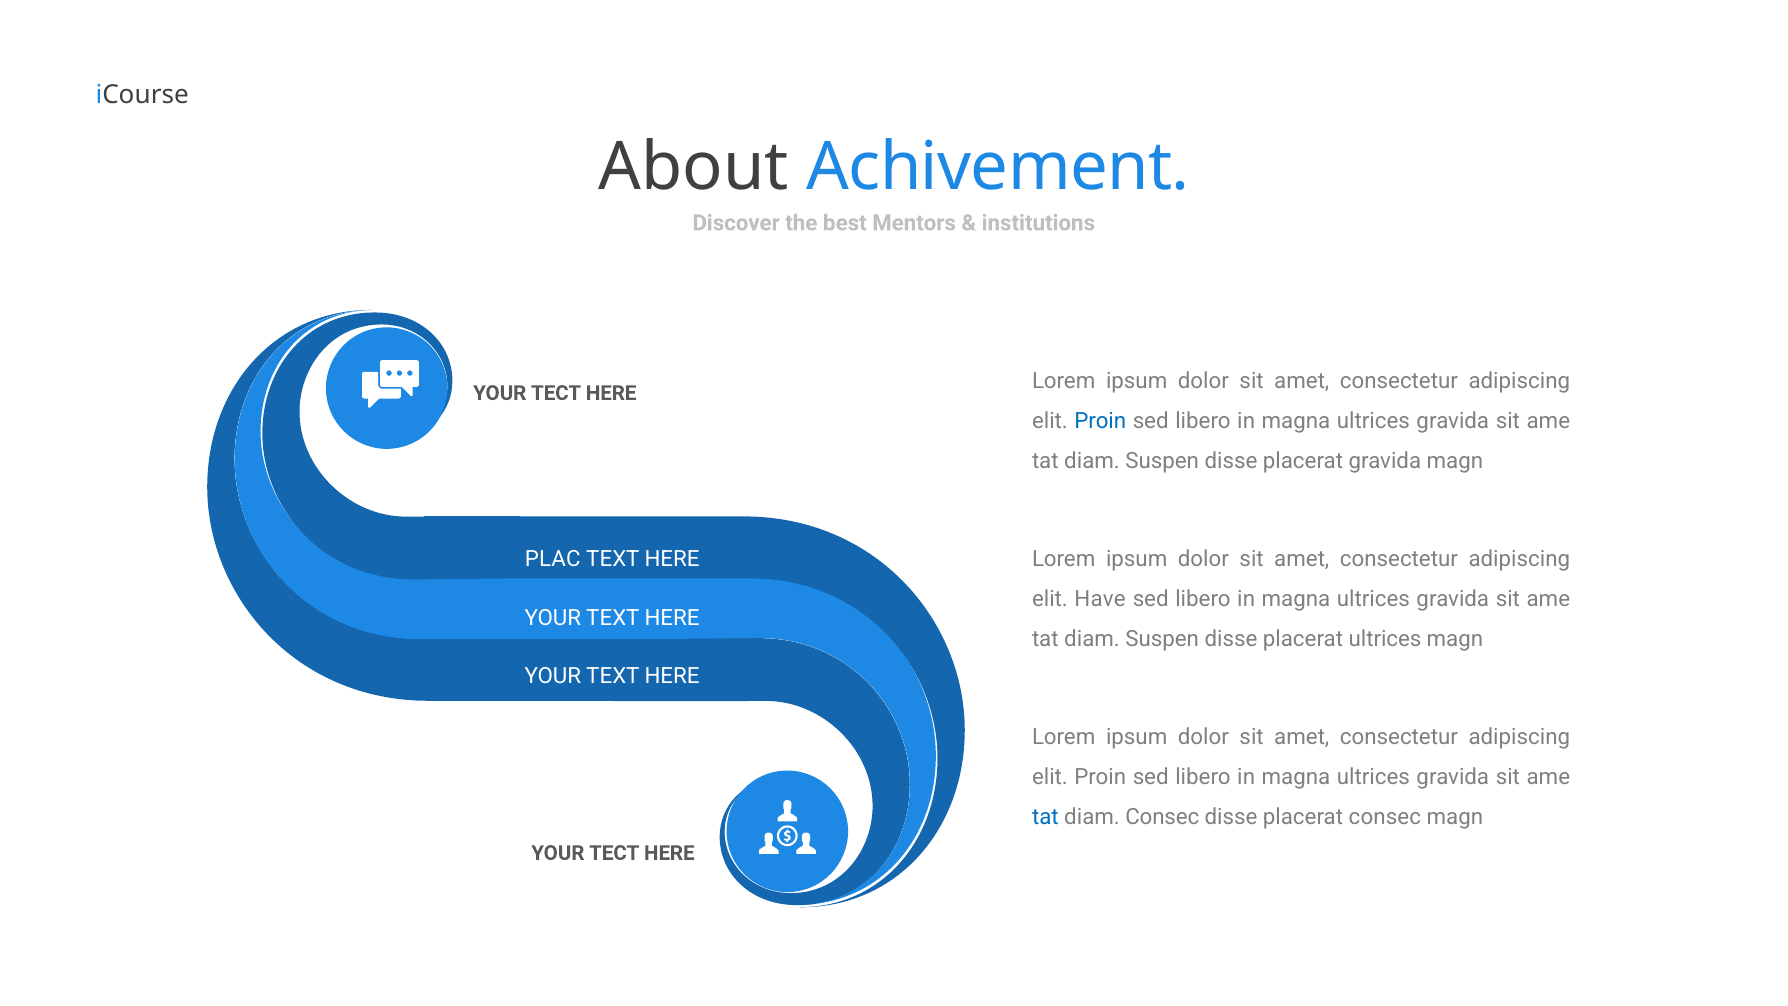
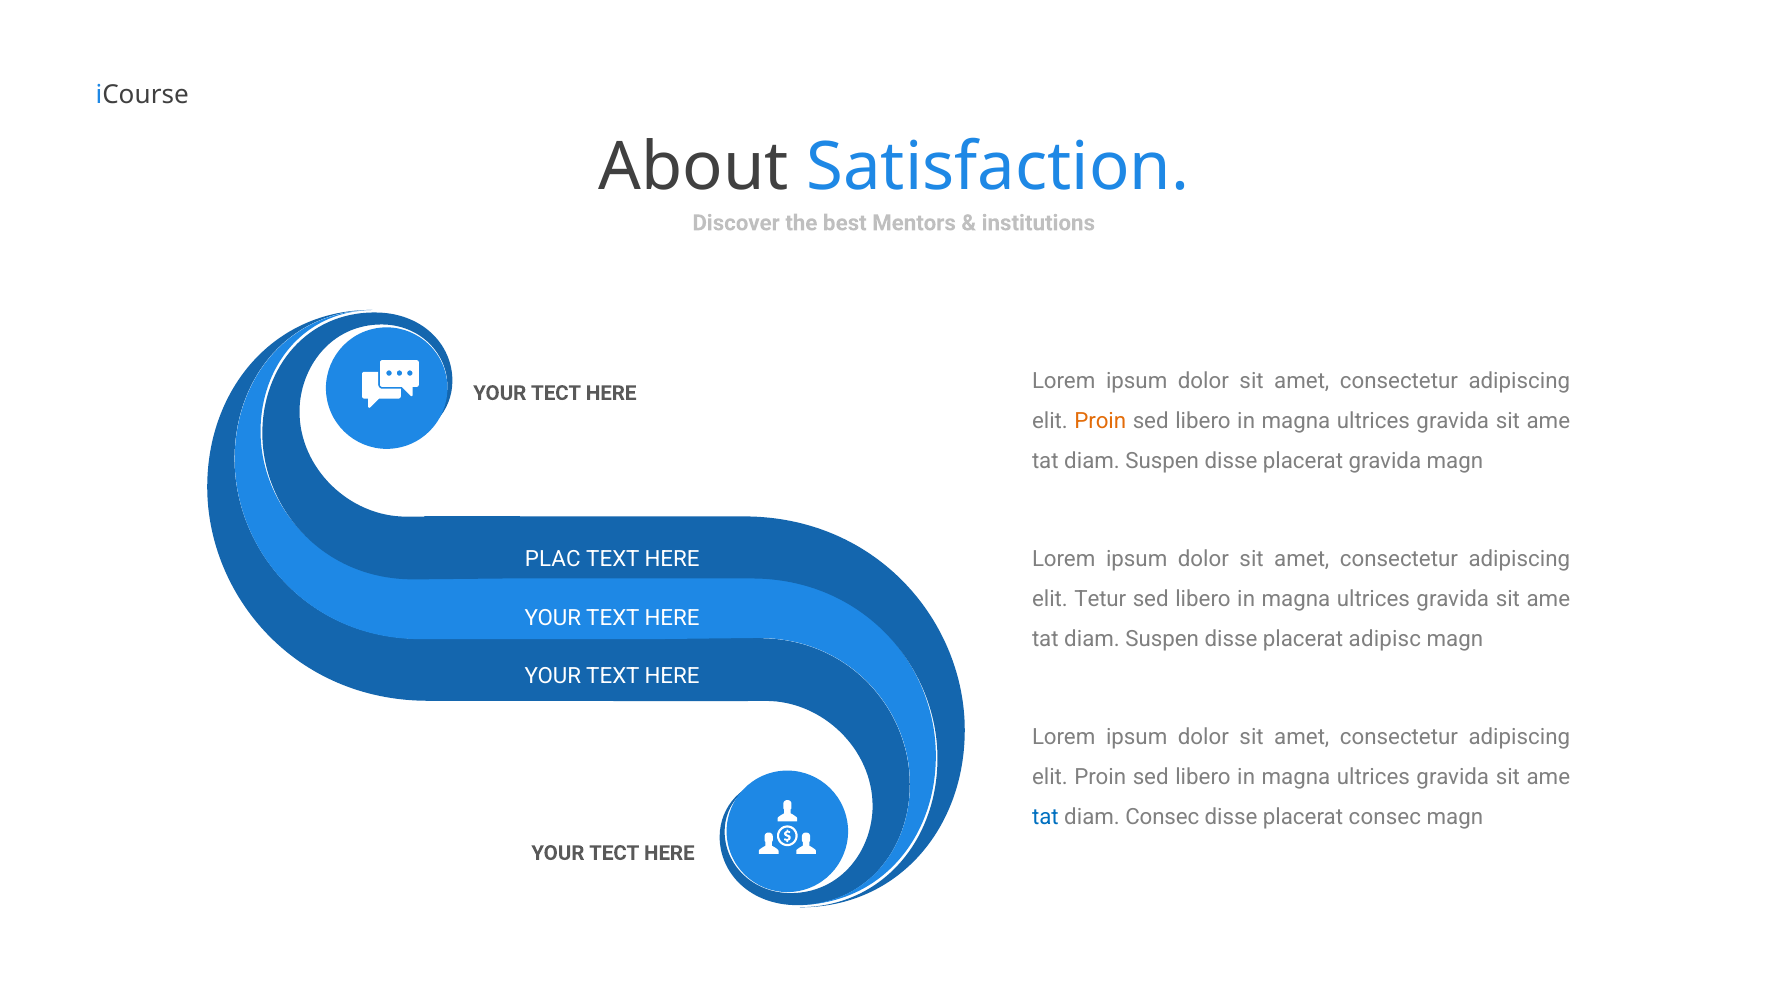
Achivement: Achivement -> Satisfaction (998, 167)
Proin colour: blue -> orange (1100, 421)
Have: Have -> Tetur (1100, 599)
placerat ultrices: ultrices -> adipisc (1385, 639)
